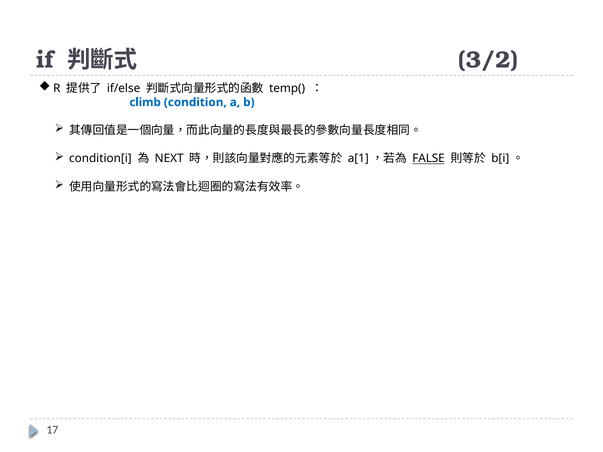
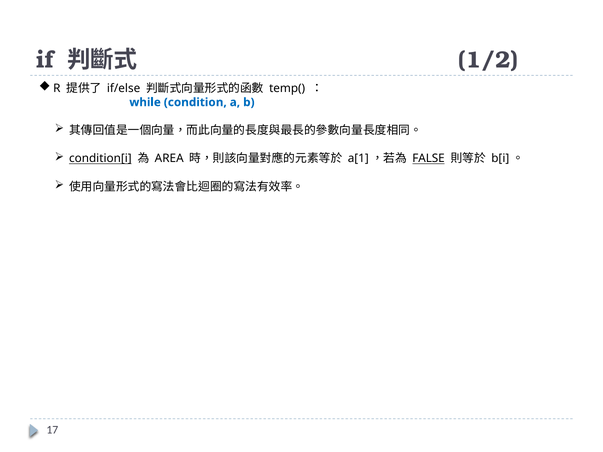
3/2: 3/2 -> 1/2 (488, 60)
climb: climb -> while (145, 102)
condition[i underline: none -> present (100, 159)
NEXT: NEXT -> AREA (169, 159)
